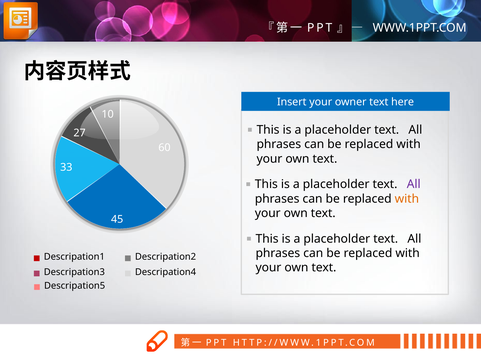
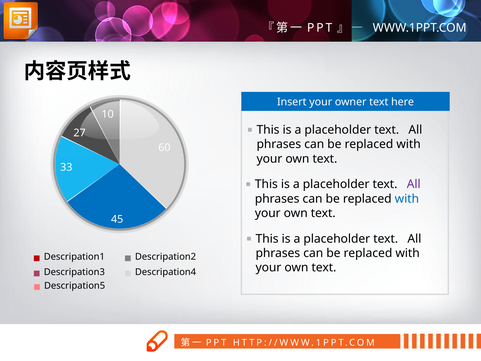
with colour: orange -> blue (407, 199)
